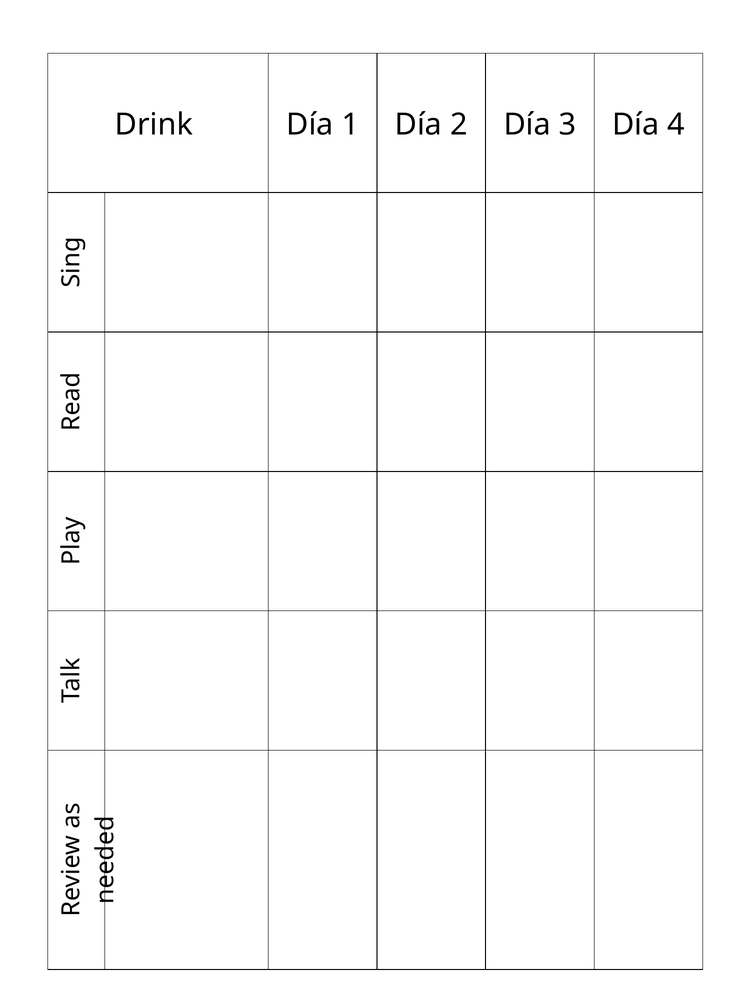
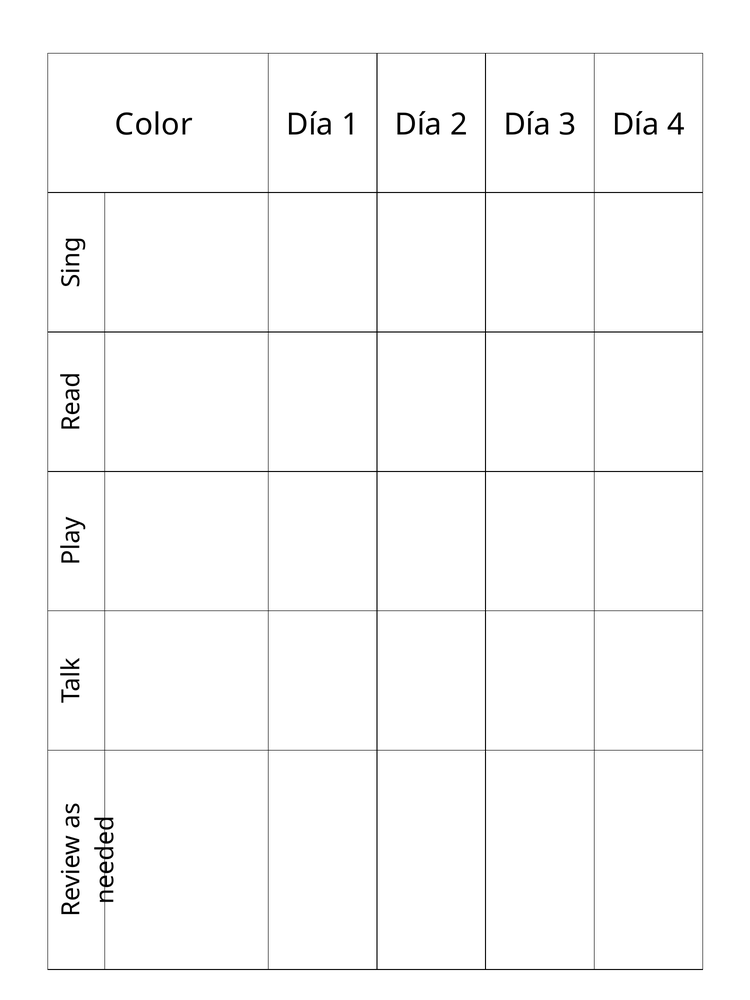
Drink: Drink -> Color (154, 125)
